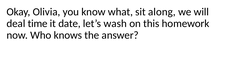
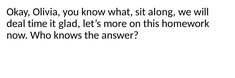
date: date -> glad (69, 24)
wash: wash -> more (115, 24)
